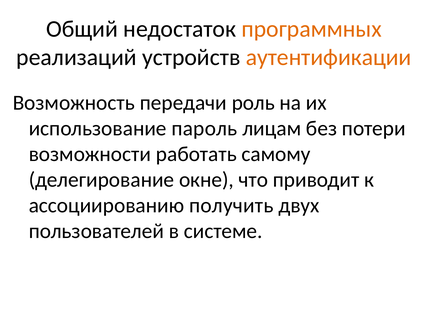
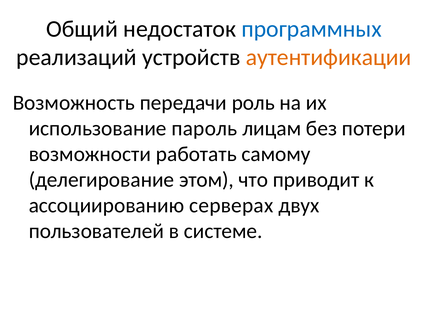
программных colour: orange -> blue (312, 29)
окне: окне -> этом (207, 180)
получить: получить -> серверах (231, 206)
